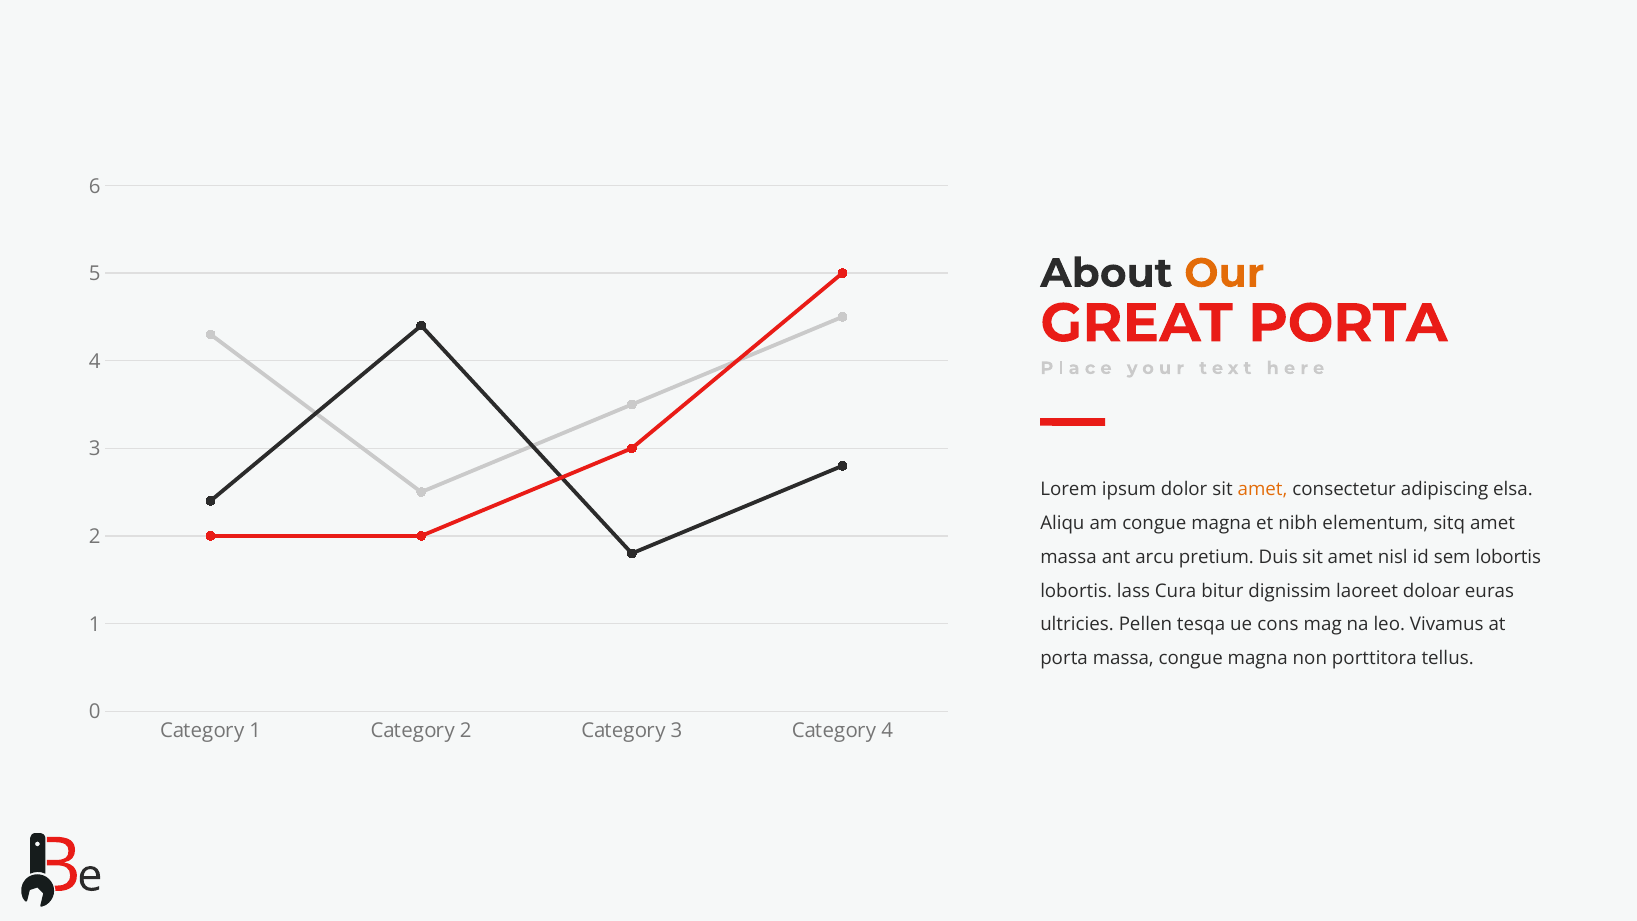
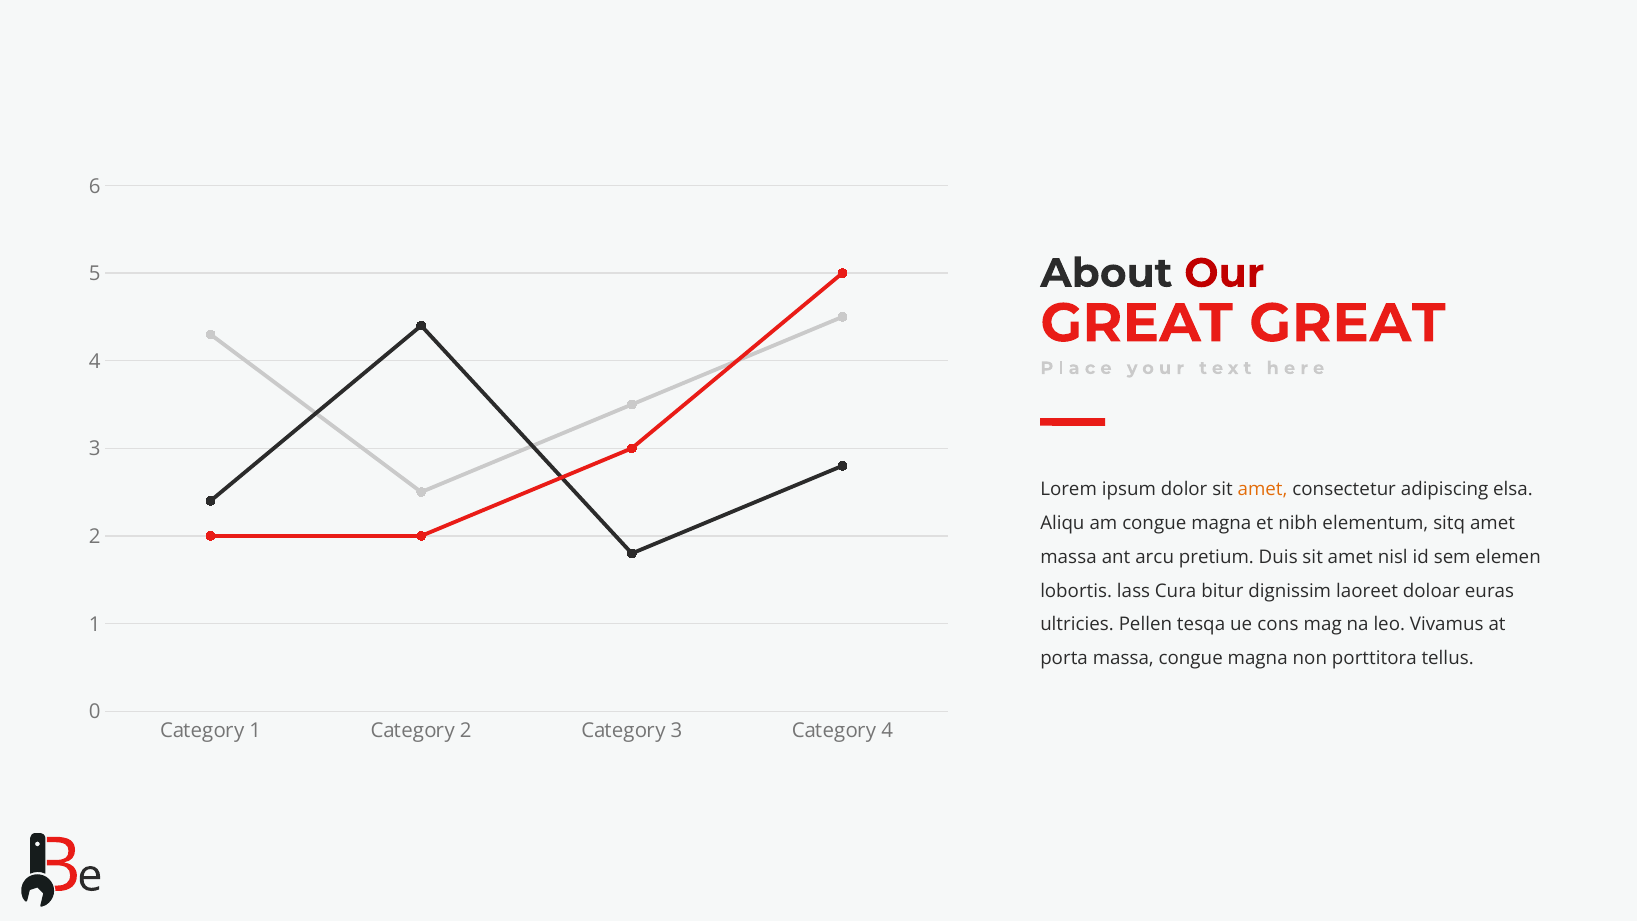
Our colour: orange -> red (1224, 273)
GREAT PORTA: PORTA -> GREAT (1347, 323)
sem lobortis: lobortis -> elemen (1508, 557)
